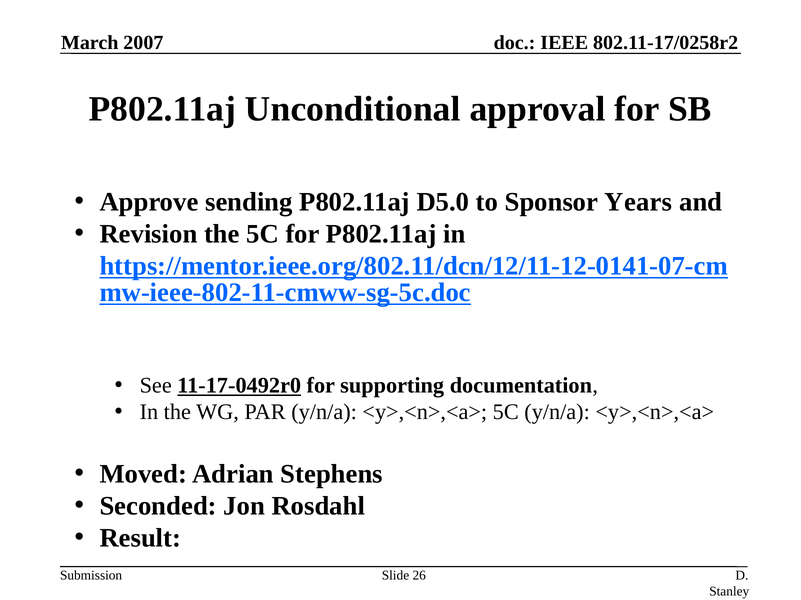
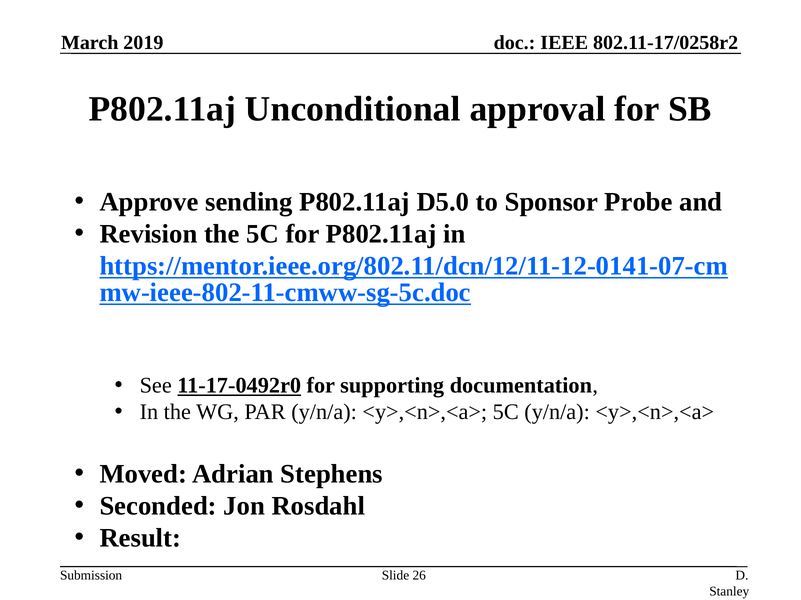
2007: 2007 -> 2019 (143, 43)
Years: Years -> Probe (639, 202)
